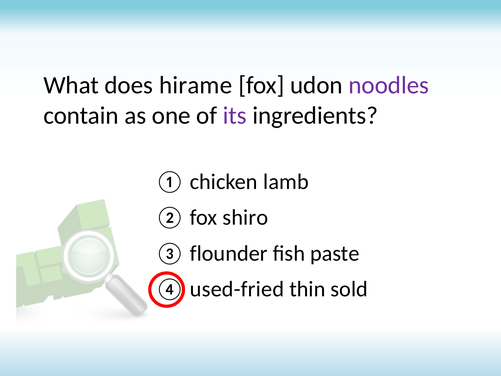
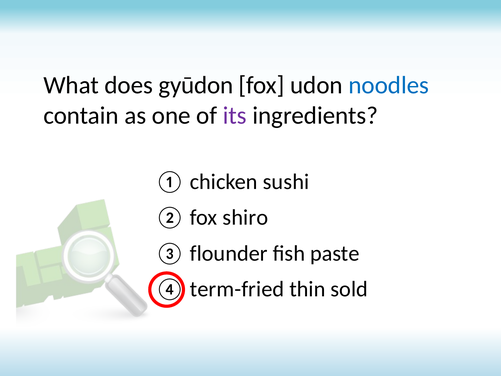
hirame: hirame -> gyūdon (196, 85)
noodles colour: purple -> blue (389, 85)
lamb: lamb -> sushi (286, 182)
used-fried: used-fried -> term-fried (237, 289)
